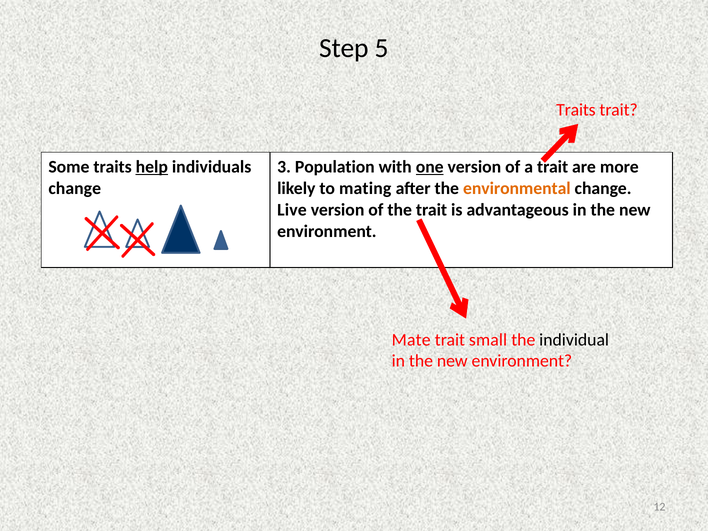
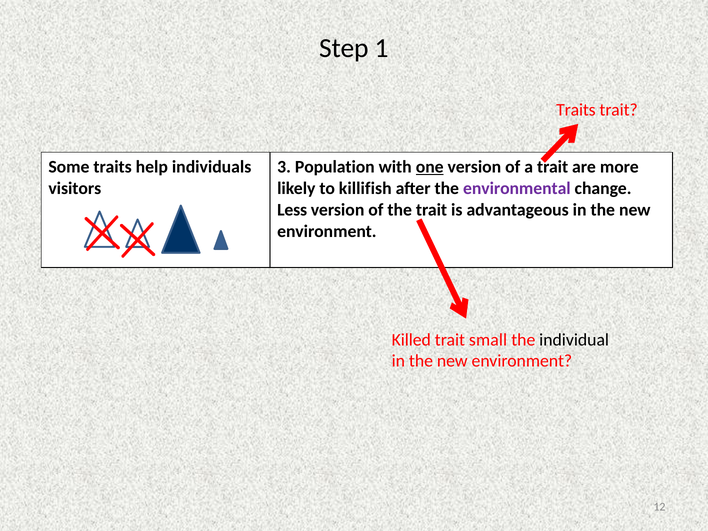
5: 5 -> 1 (382, 48)
help underline: present -> none (152, 167)
change: change -> visitors (75, 188)
mating: mating -> killifish (365, 188)
environmental colour: orange -> purple (517, 188)
Live: Live -> Less (292, 210)
Mate: Mate -> Killed (411, 340)
